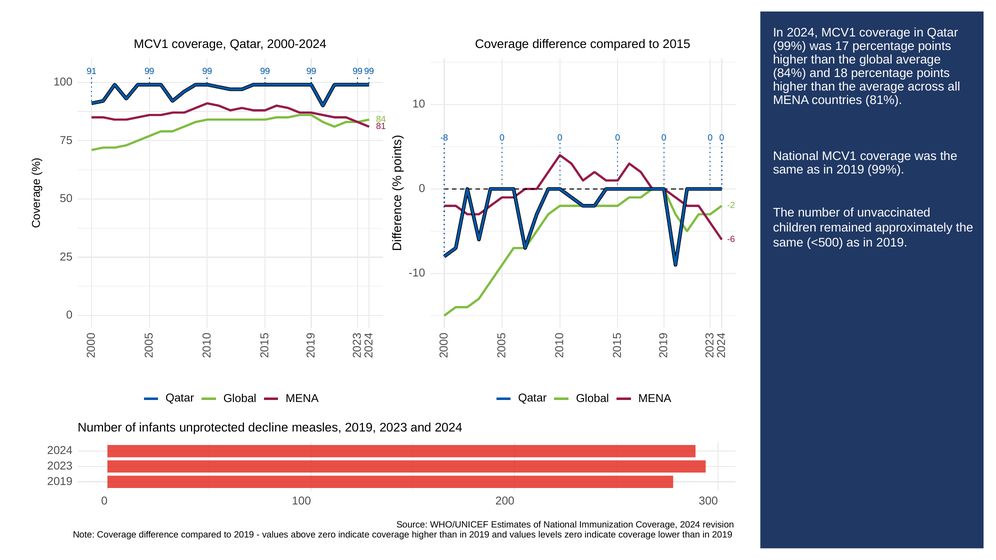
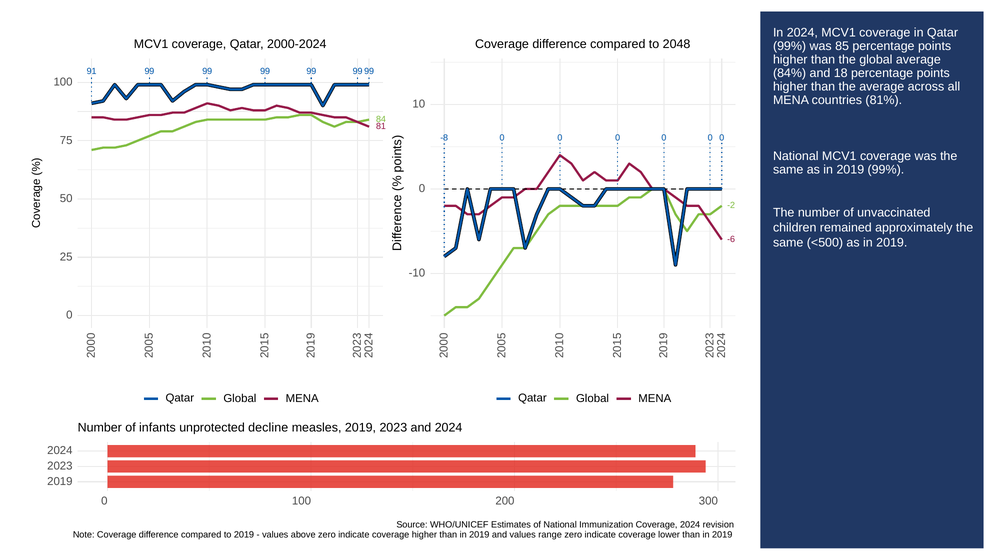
2015: 2015 -> 2048 (677, 44)
17: 17 -> 85 (842, 46)
levels: levels -> range (550, 535)
